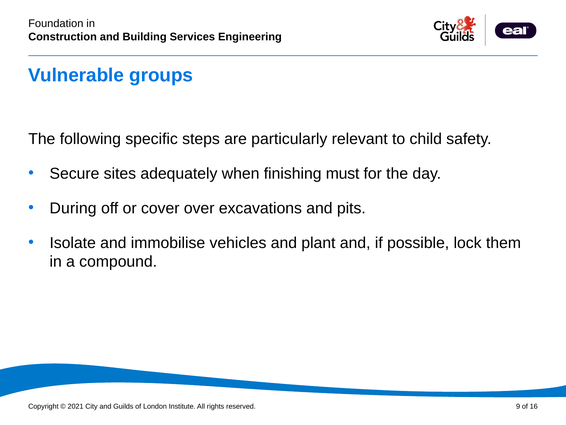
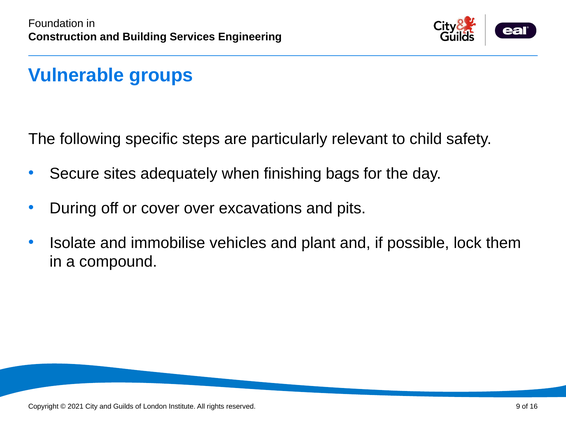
must: must -> bags (343, 173)
